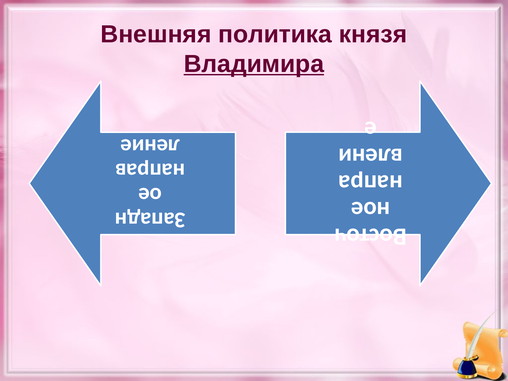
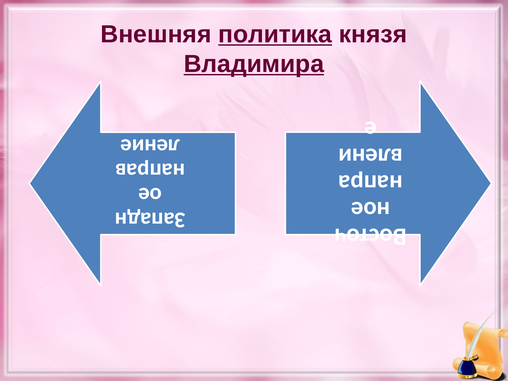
политика underline: none -> present (275, 34)
